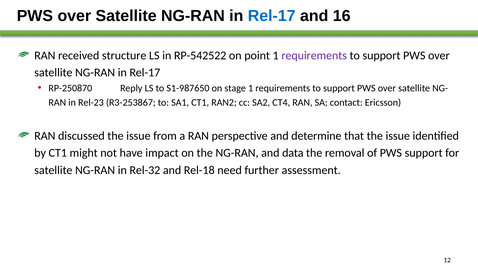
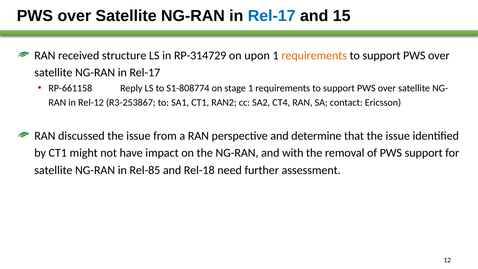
16: 16 -> 15 (342, 16)
RP-542522: RP-542522 -> RP-314729 (200, 55)
point: point -> upon (257, 55)
requirements colour: purple -> orange (314, 55)
RP-250870: RP-250870 -> RP-661158 (70, 88)
S1-987650: S1-987650 -> S1-808774 (188, 88)
Rel-23: Rel-23 -> Rel-12 (91, 102)
data: data -> with (293, 153)
Rel-32: Rel-32 -> Rel-85 (145, 170)
